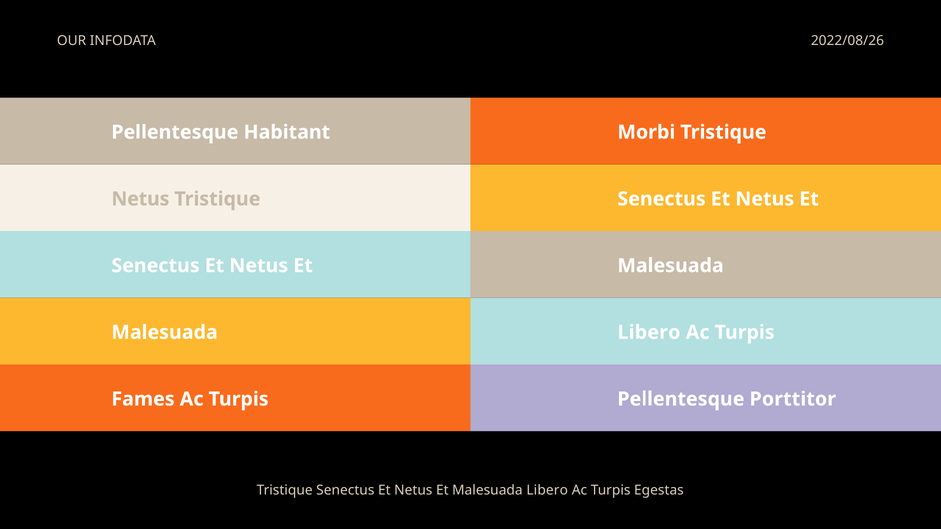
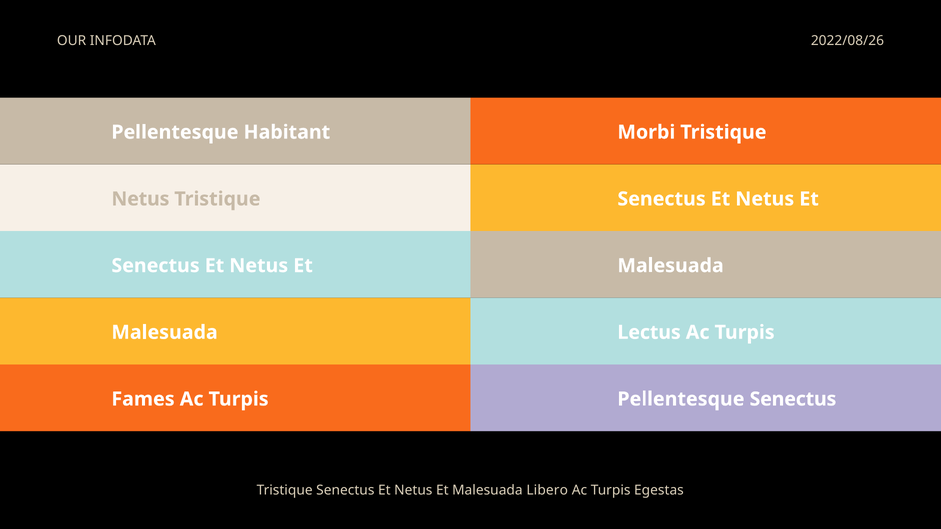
Libero: Libero -> Lectus (649, 333)
Pellentesque Porttitor: Porttitor -> Senectus (793, 399)
